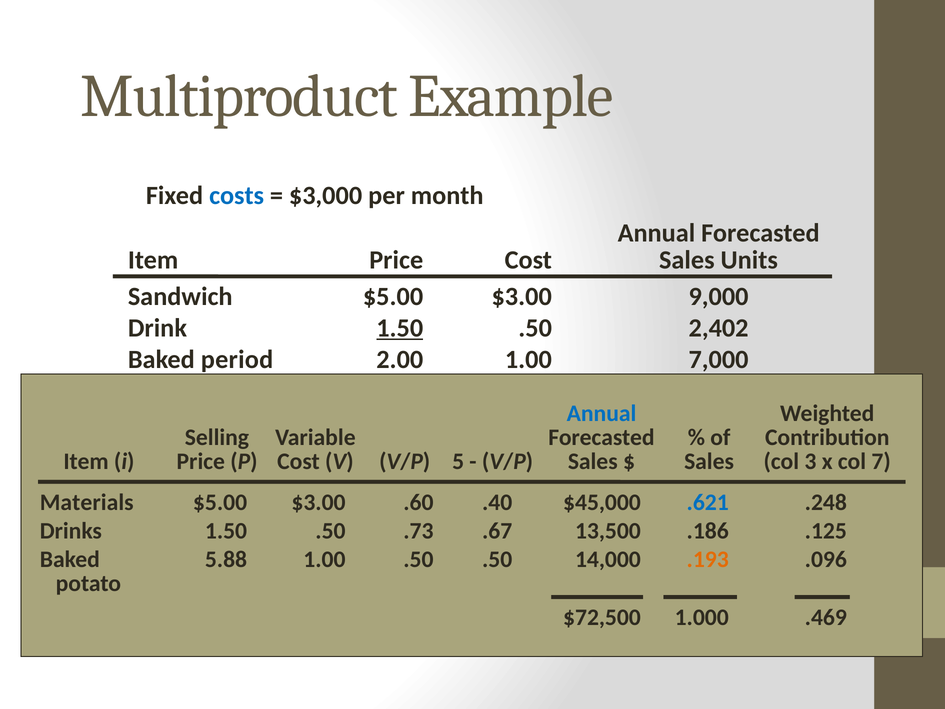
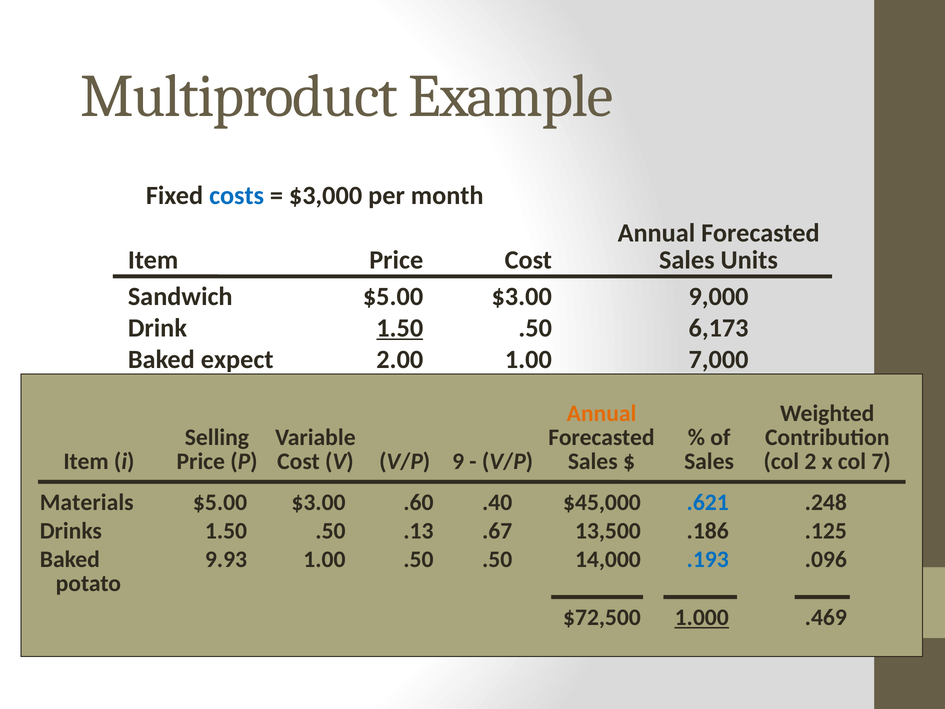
2,402: 2,402 -> 6,173 (719, 328)
period: period -> expect (237, 359)
Annual colour: blue -> orange (602, 413)
5: 5 -> 9 (458, 461)
3: 3 -> 2 (810, 461)
.73: .73 -> .13 (418, 531)
5.88: 5.88 -> 9.93 (226, 559)
.193 colour: orange -> blue (708, 559)
1.000 underline: none -> present (702, 617)
